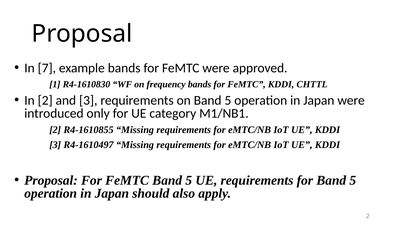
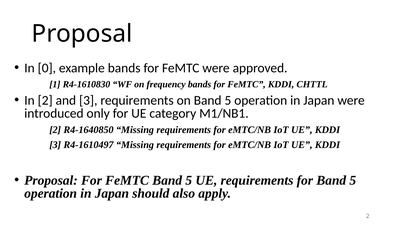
7: 7 -> 0 (47, 68)
R4-1610855: R4-1610855 -> R4-1640850 (89, 130)
